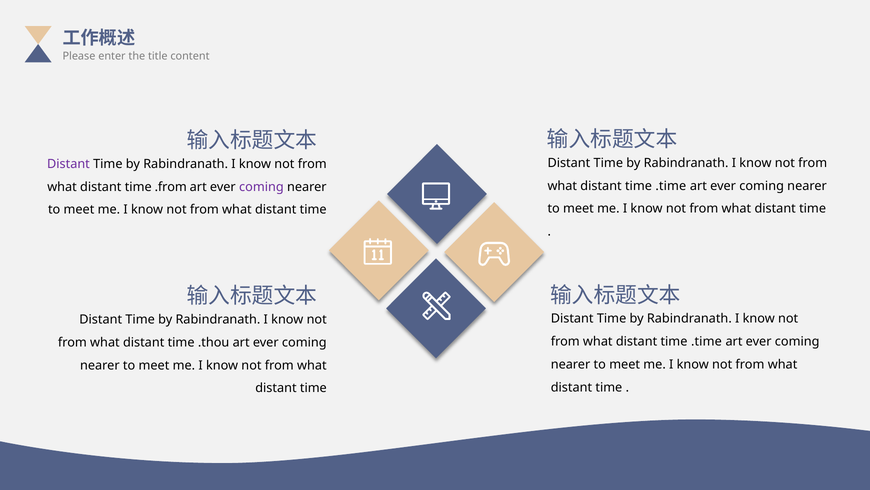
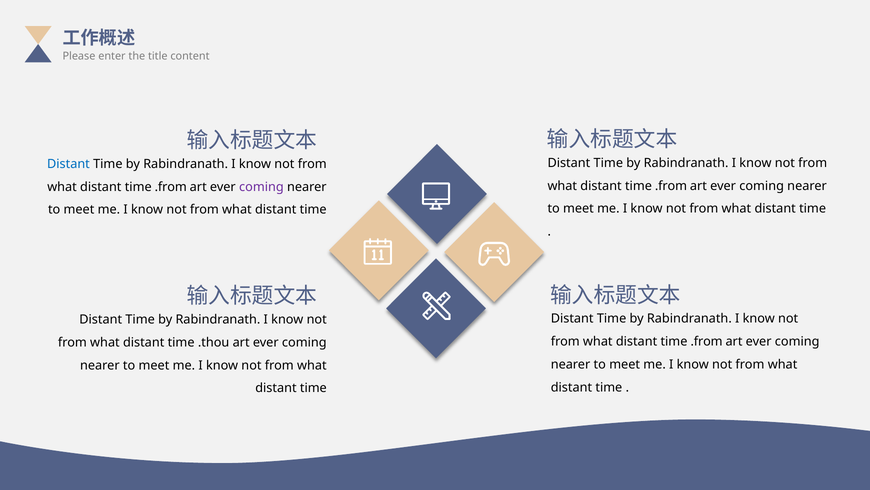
Distant colour: purple -> blue (68, 164)
.time: .time -> .from (671, 186)
.time: .time -> .from (707, 341)
